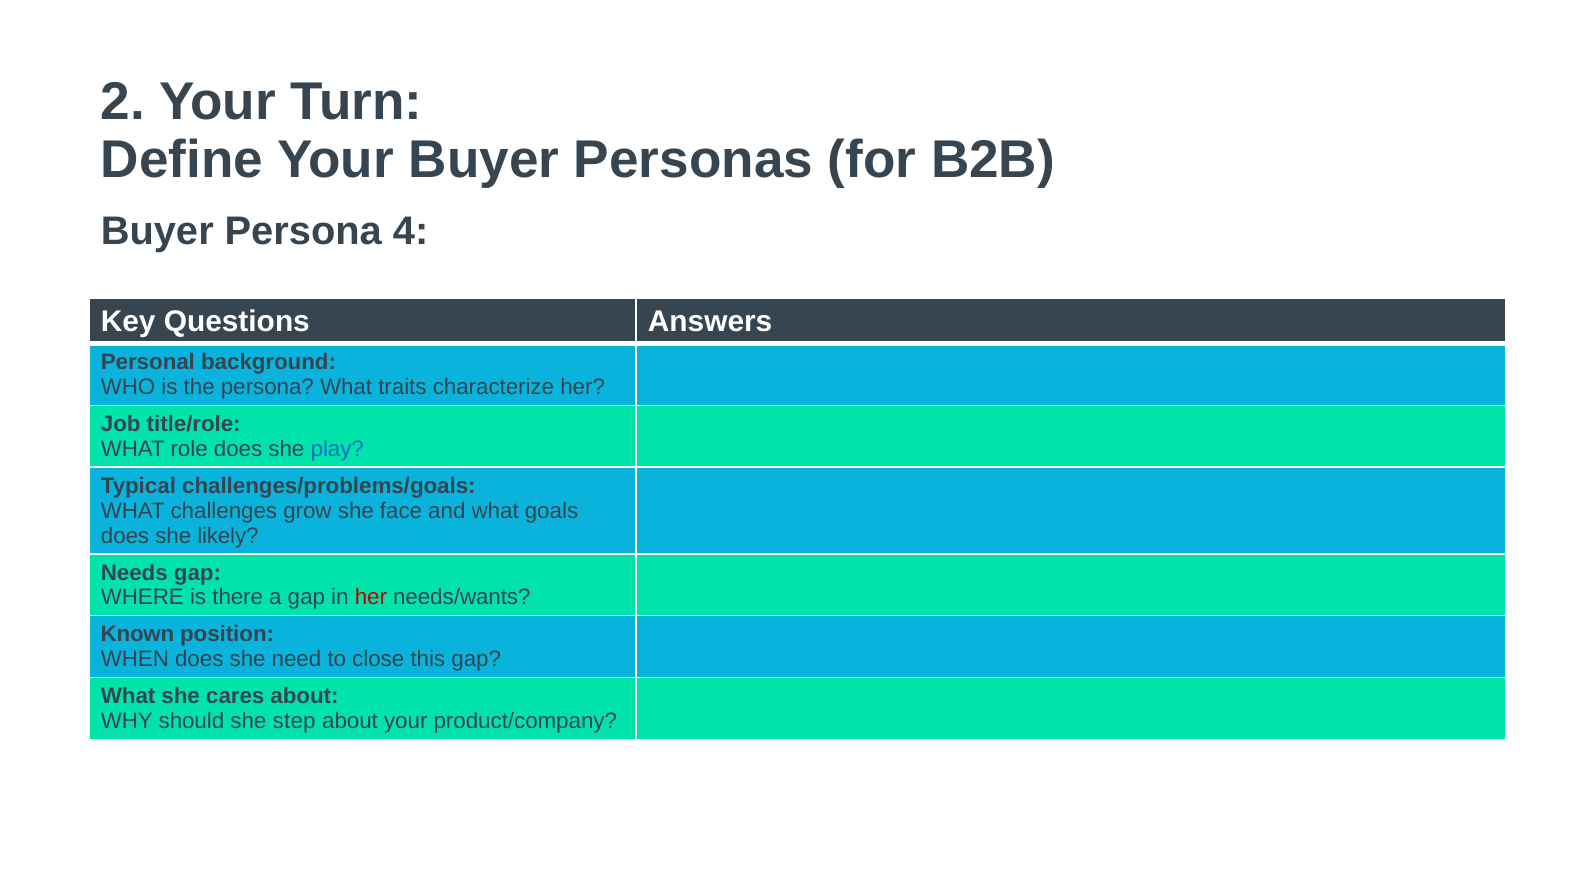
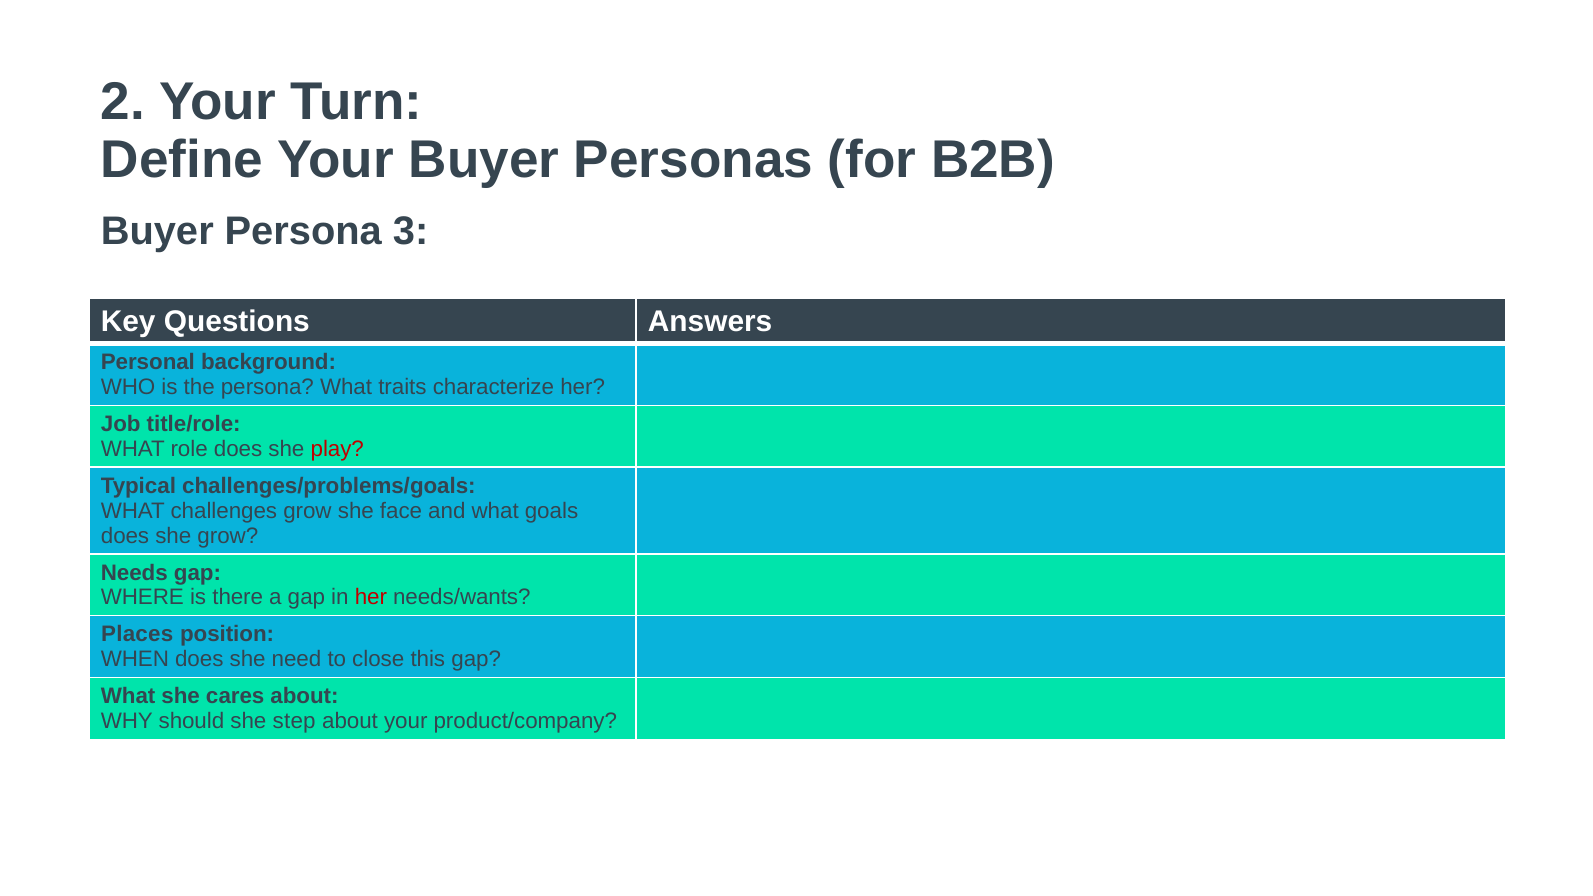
4: 4 -> 3 (411, 231)
play colour: blue -> red (337, 449)
she likely: likely -> grow (228, 536)
Known: Known -> Places (137, 635)
